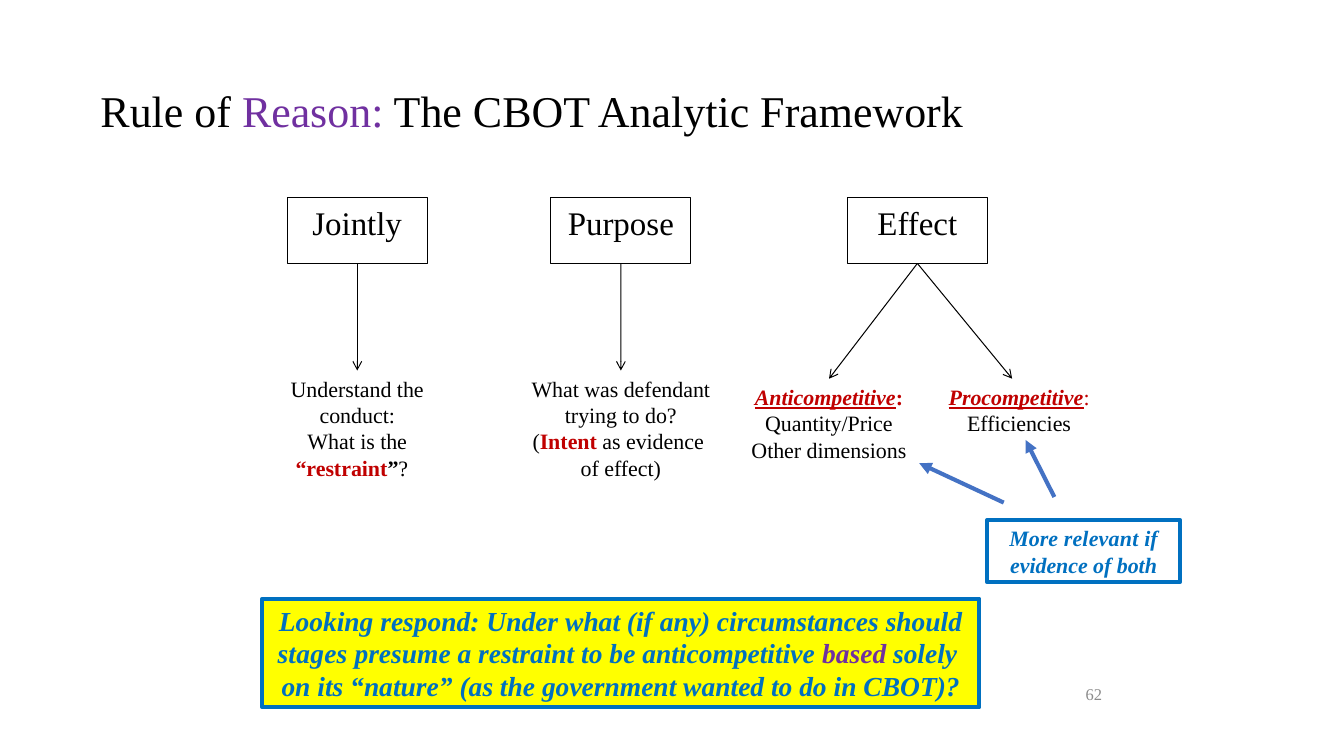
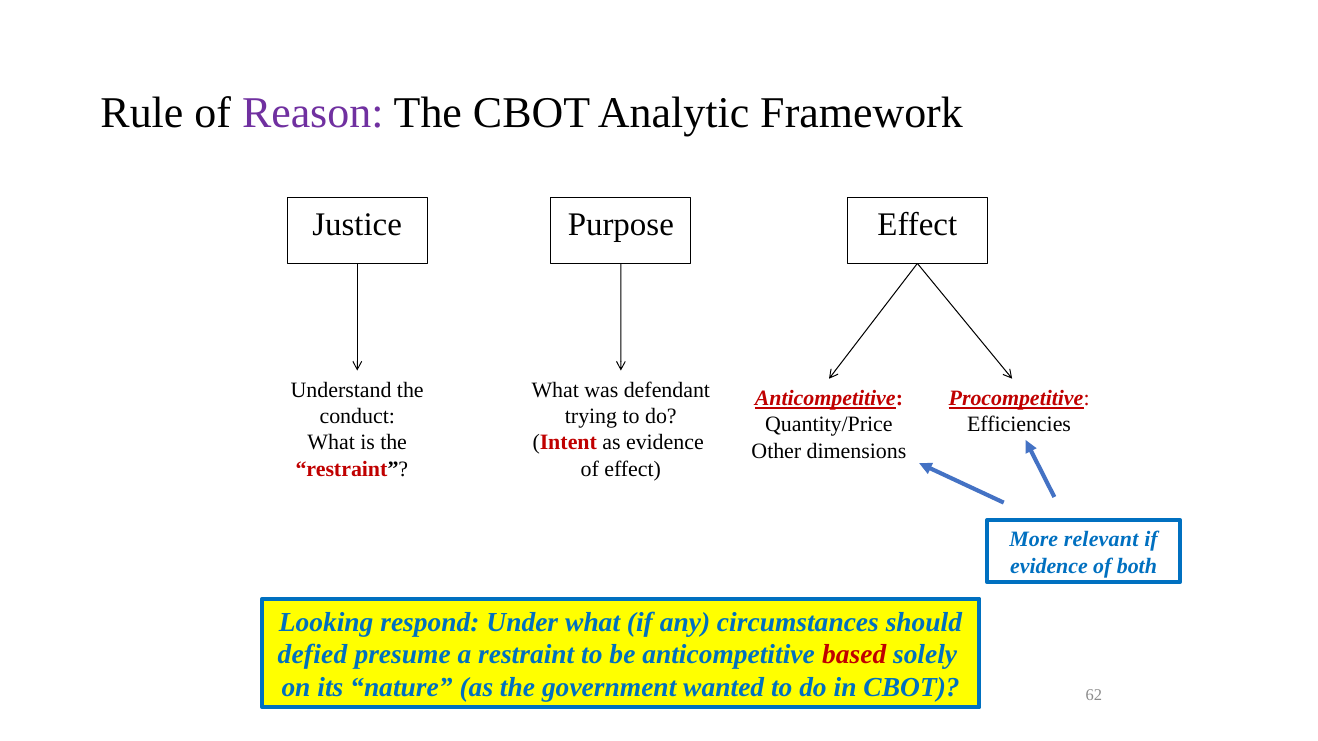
Jointly: Jointly -> Justice (357, 225)
stages: stages -> defied (312, 655)
based colour: purple -> red (854, 655)
